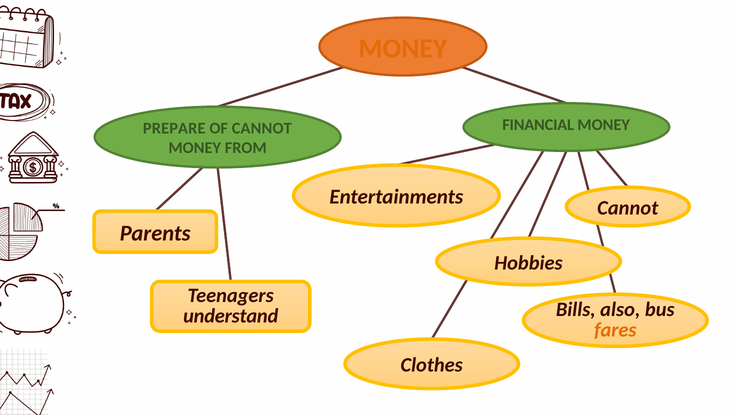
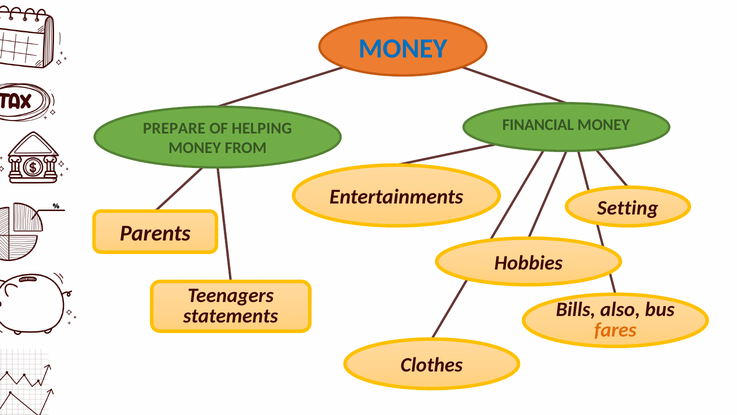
MONEY colour: orange -> blue (403, 48)
OF CANNOT: CANNOT -> HELPING (262, 128)
Cannot: Cannot -> Setting (628, 208)
understand: understand -> statements (231, 316)
